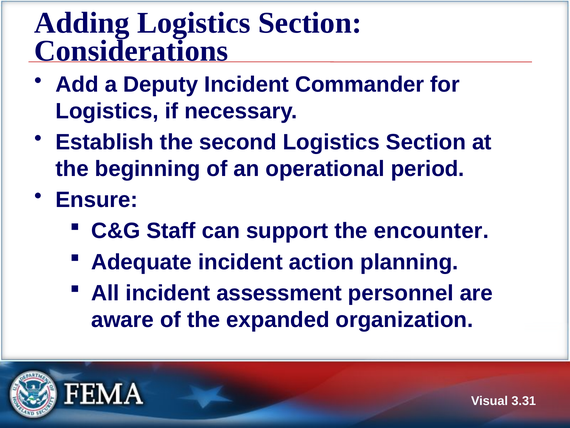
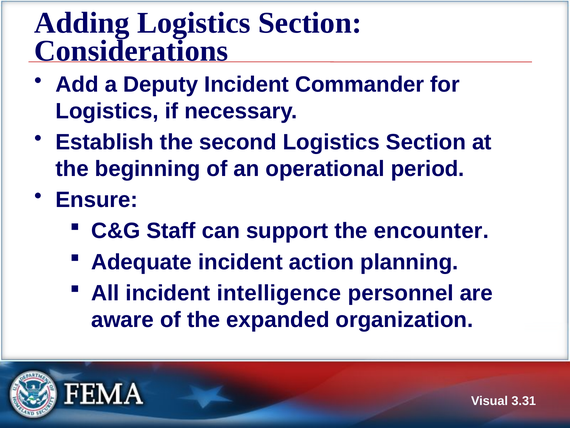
assessment: assessment -> intelligence (279, 293)
